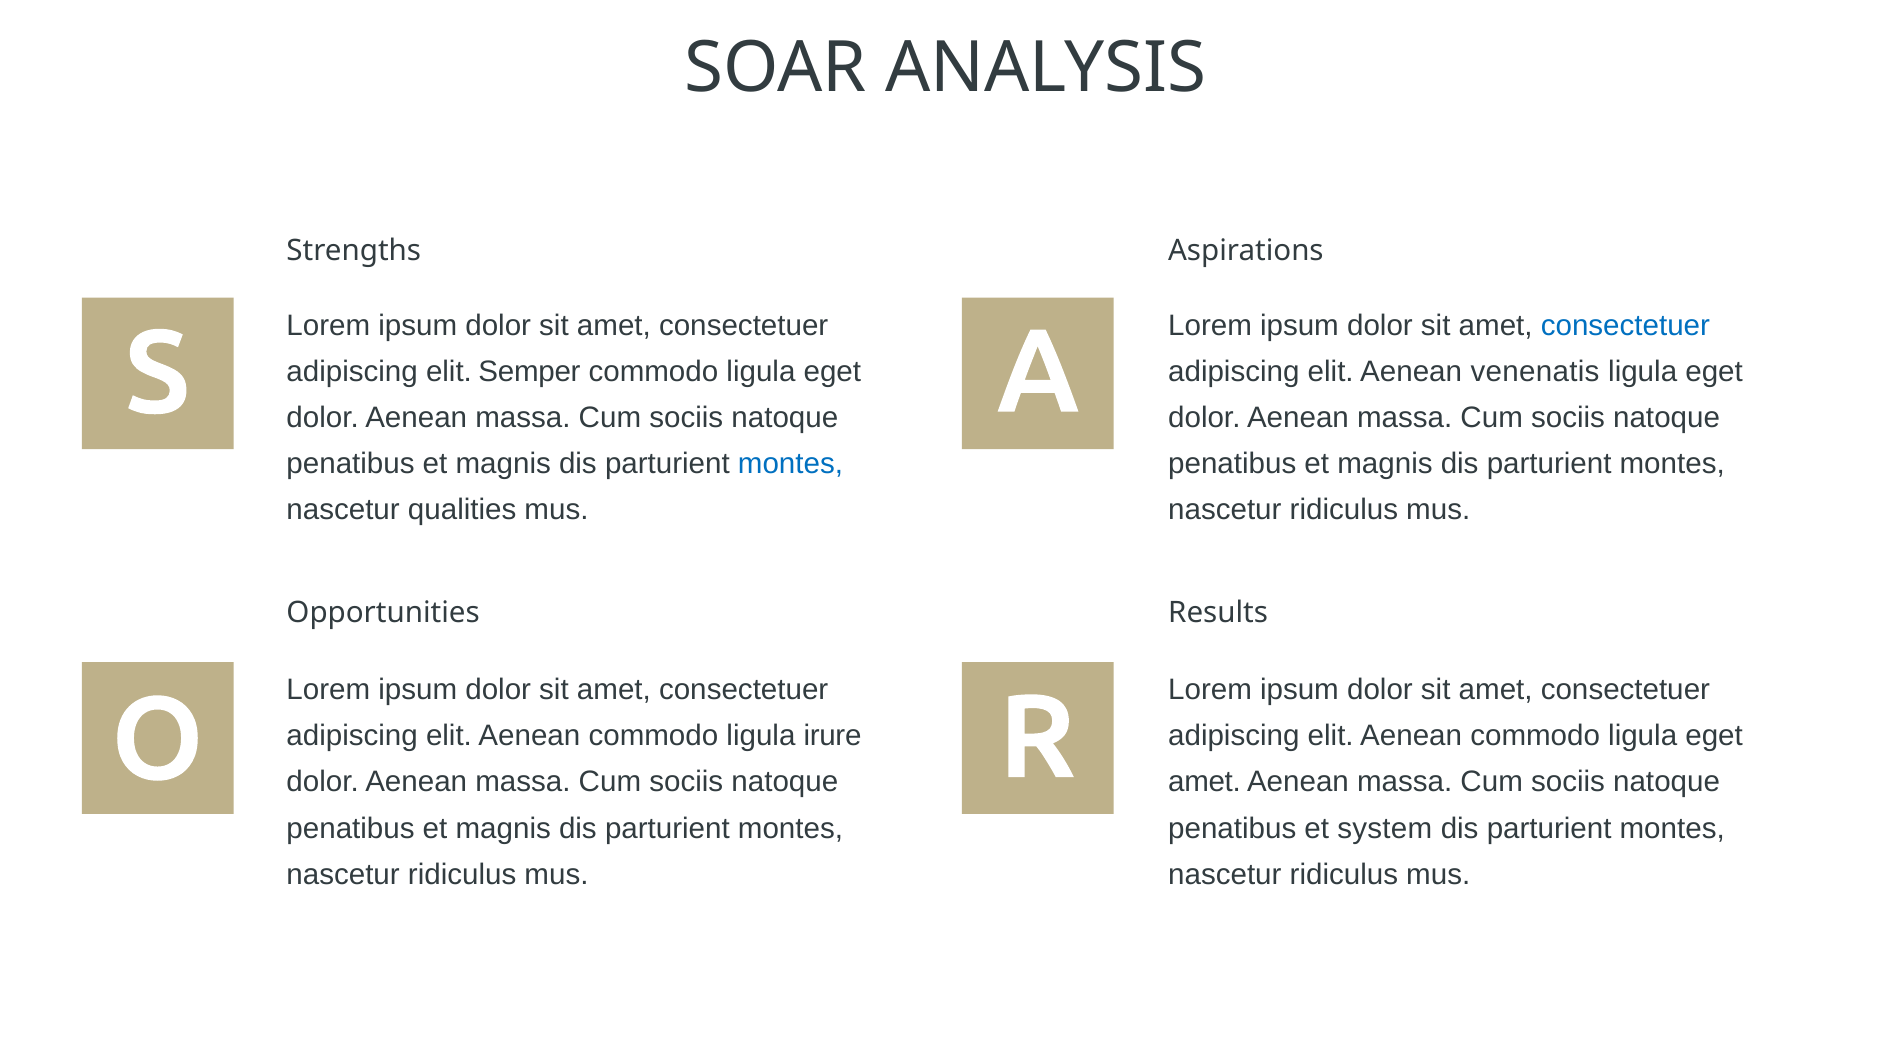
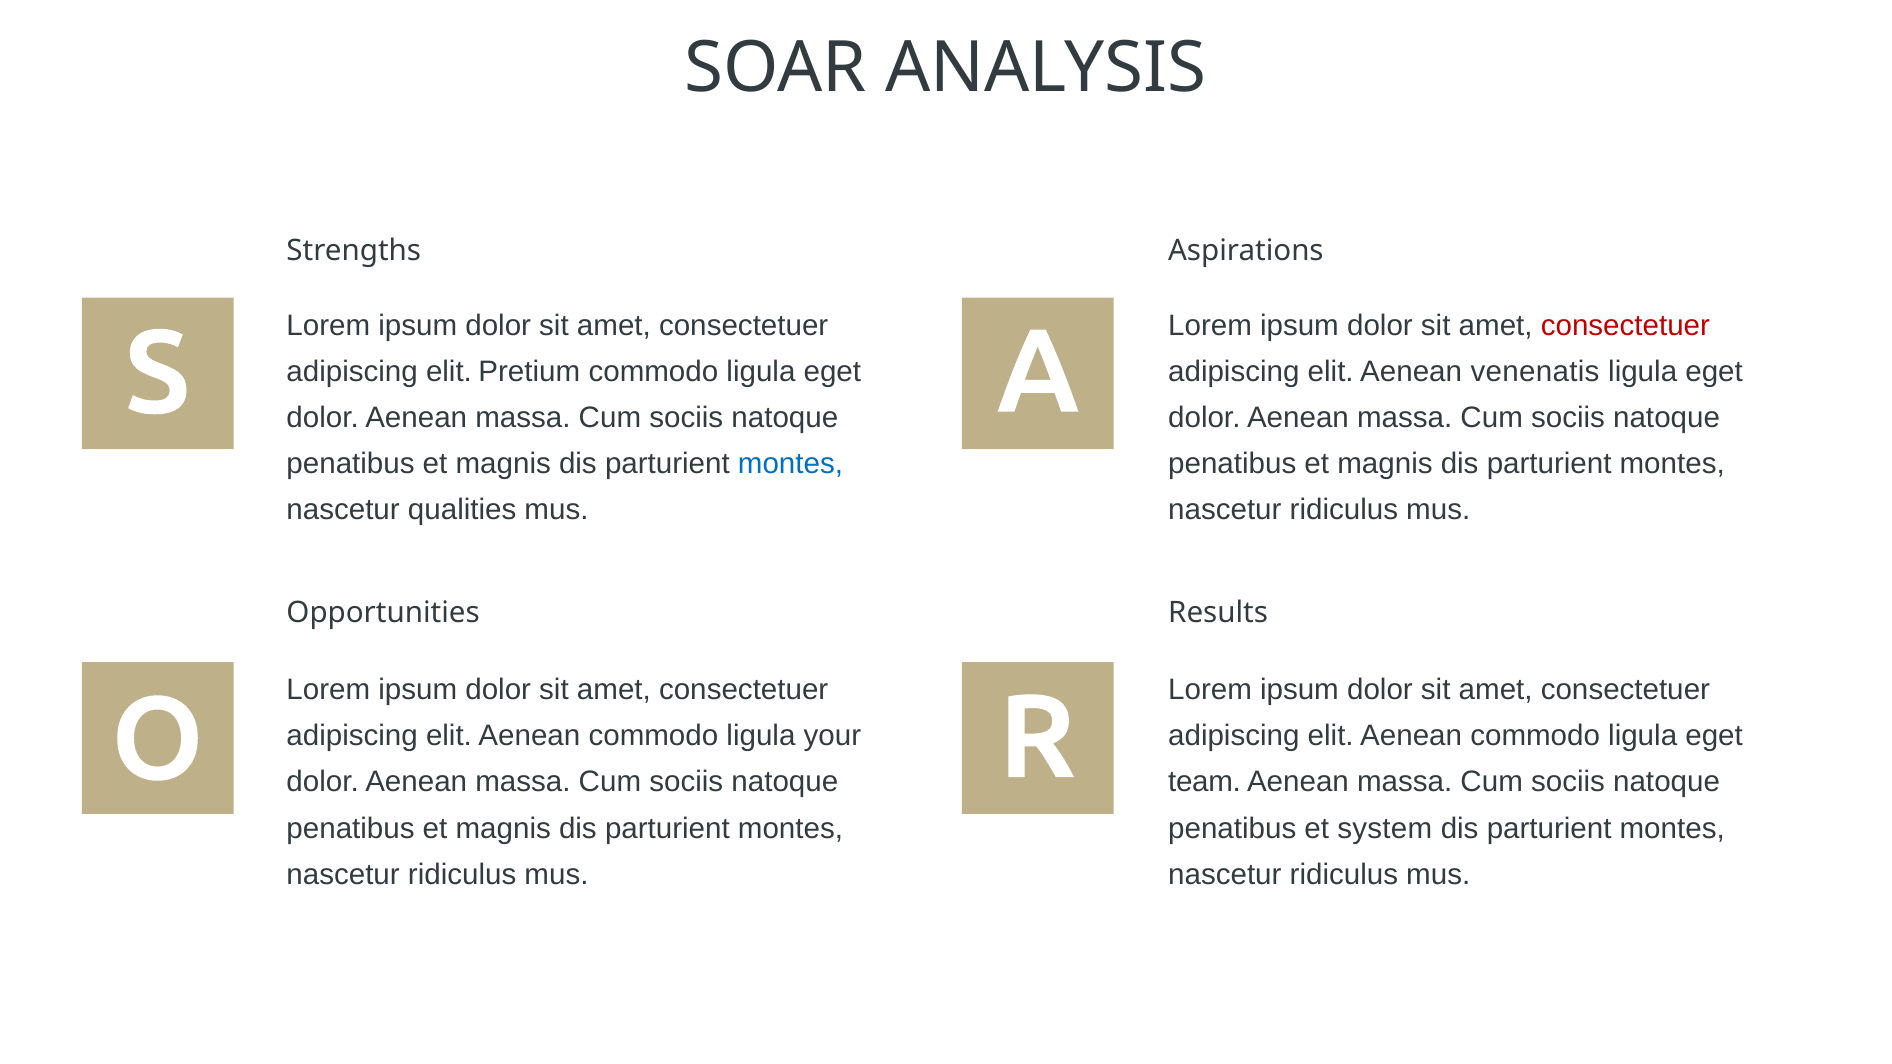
consectetuer colour: blue -> red (1625, 326)
Semper: Semper -> Pretium (529, 372)
irure: irure -> your (832, 736)
amet: amet -> team (1204, 782)
